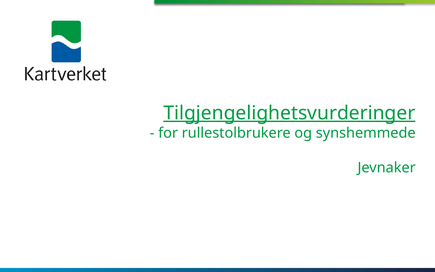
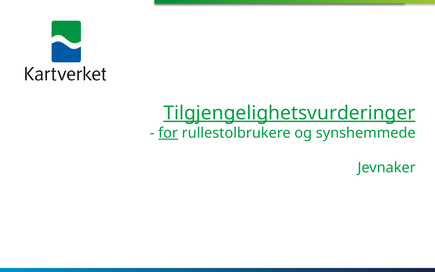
for underline: none -> present (168, 133)
